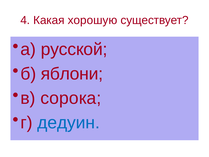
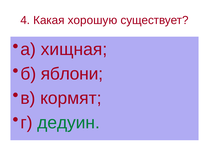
русской: русской -> хищная (74, 49)
сорока: сорока -> кормят (71, 98)
дедуин colour: blue -> green (69, 122)
